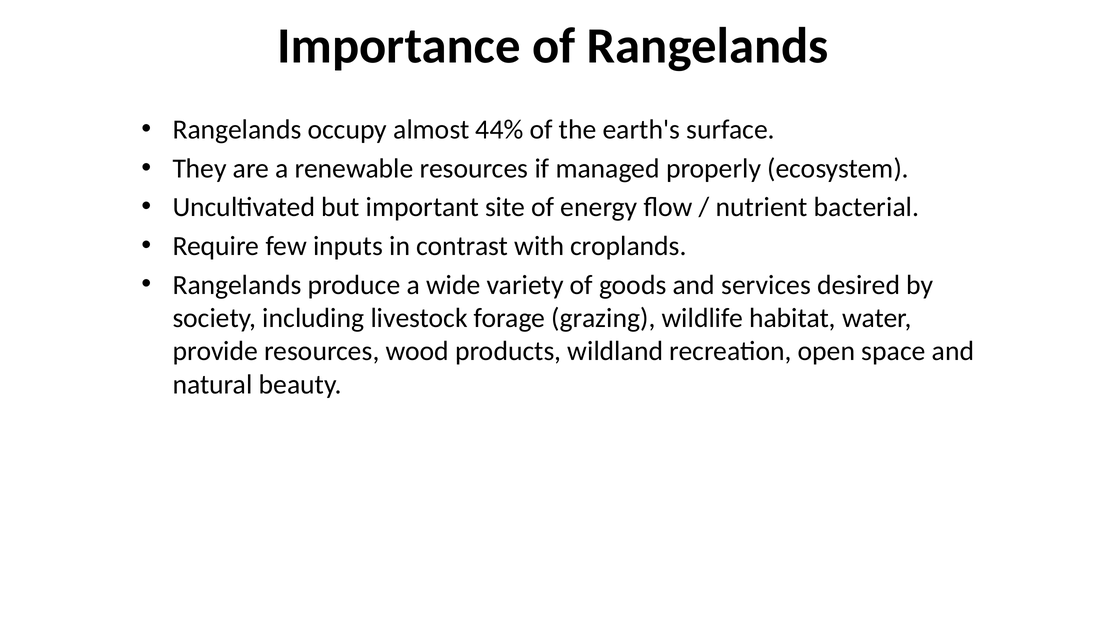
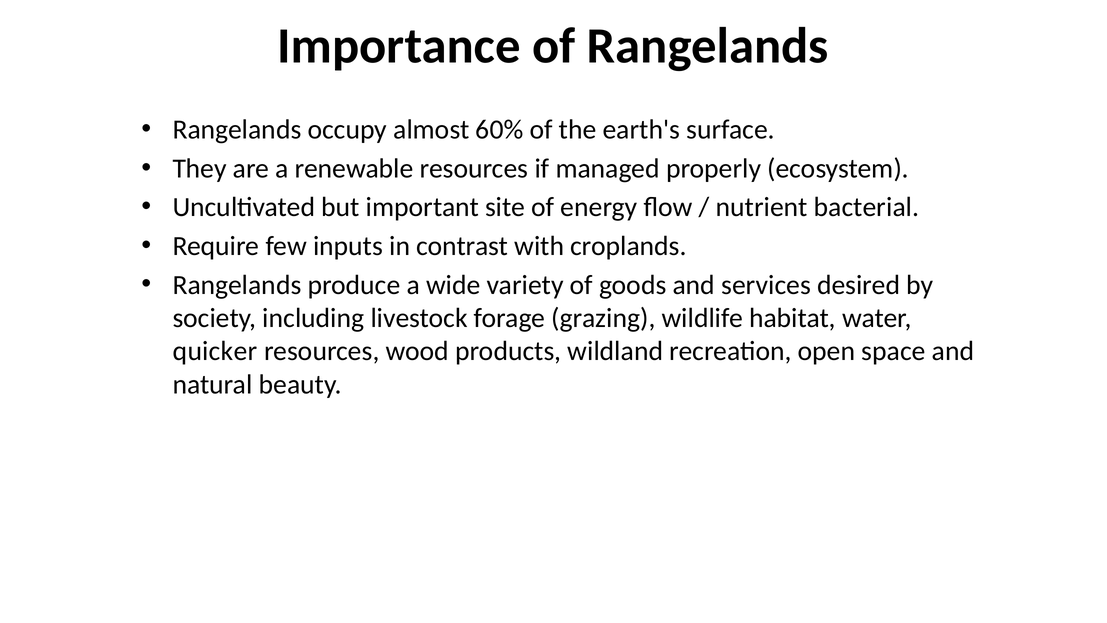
44%: 44% -> 60% (499, 130)
provide: provide -> quicker (215, 351)
